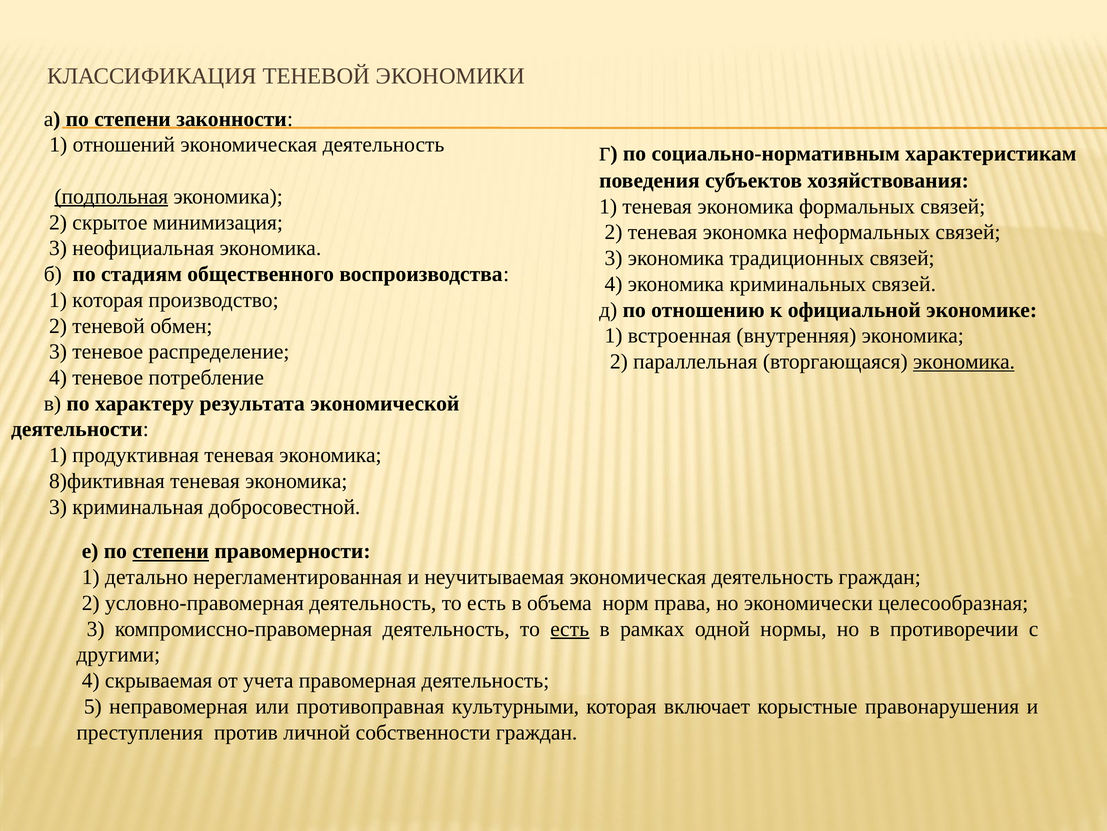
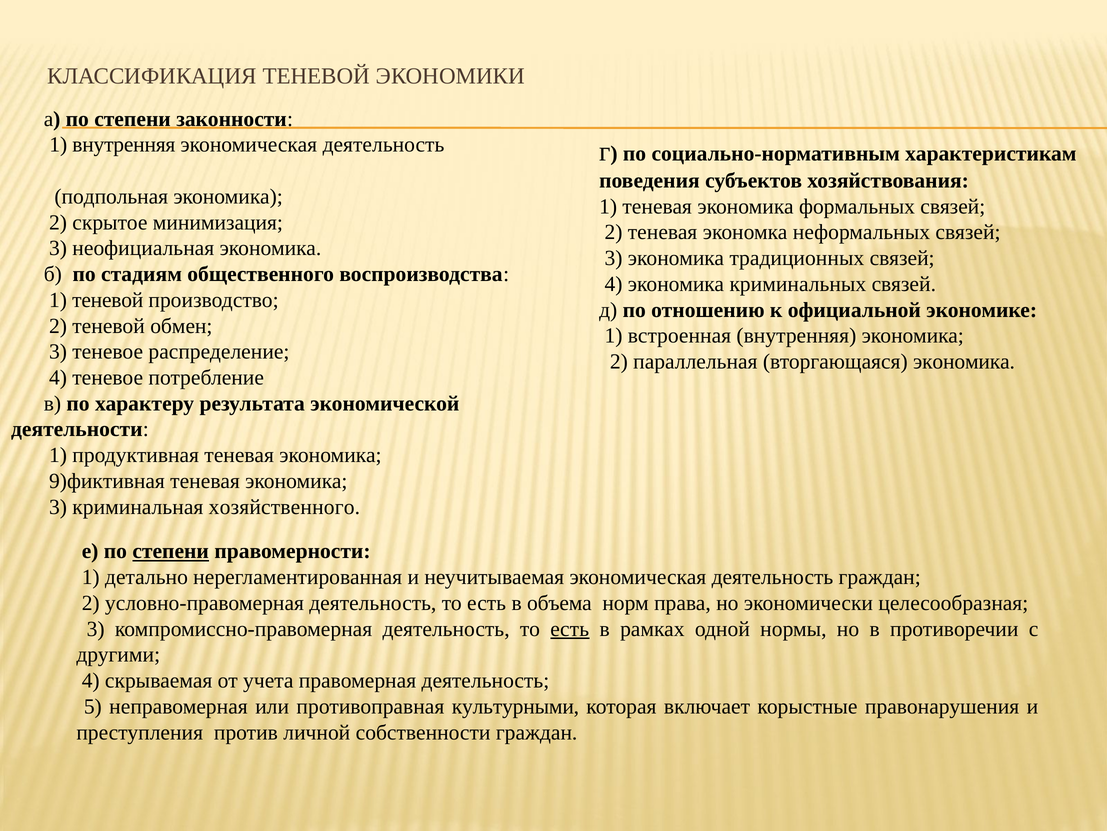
1 отношений: отношений -> внутренняя (124, 145)
подпольная underline: present -> none (111, 196)
1 которая: которая -> теневой (108, 300)
экономика underline: present -> none (964, 361)
8)фиктивная: 8)фиктивная -> 9)фиктивная (107, 481)
добросовестной: добросовестной -> хозяйственного (284, 507)
